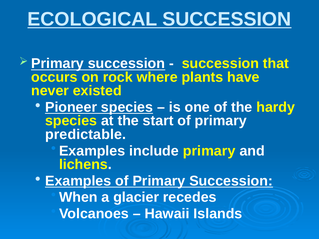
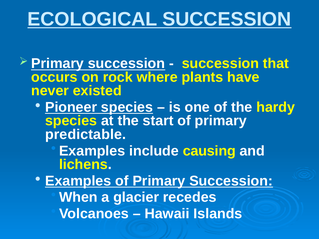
include primary: primary -> causing (209, 151)
